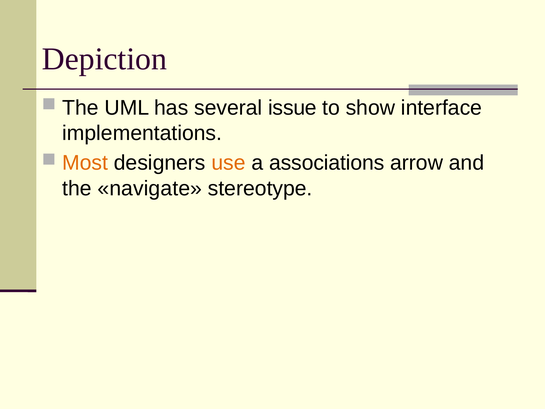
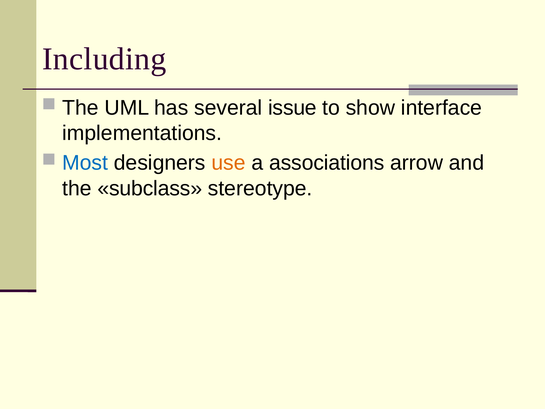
Depiction: Depiction -> Including (104, 59)
Most colour: orange -> blue (85, 163)
navigate: navigate -> subclass (150, 188)
